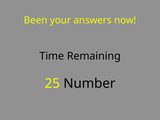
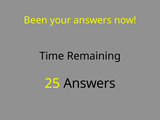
25 Number: Number -> Answers (90, 83)
